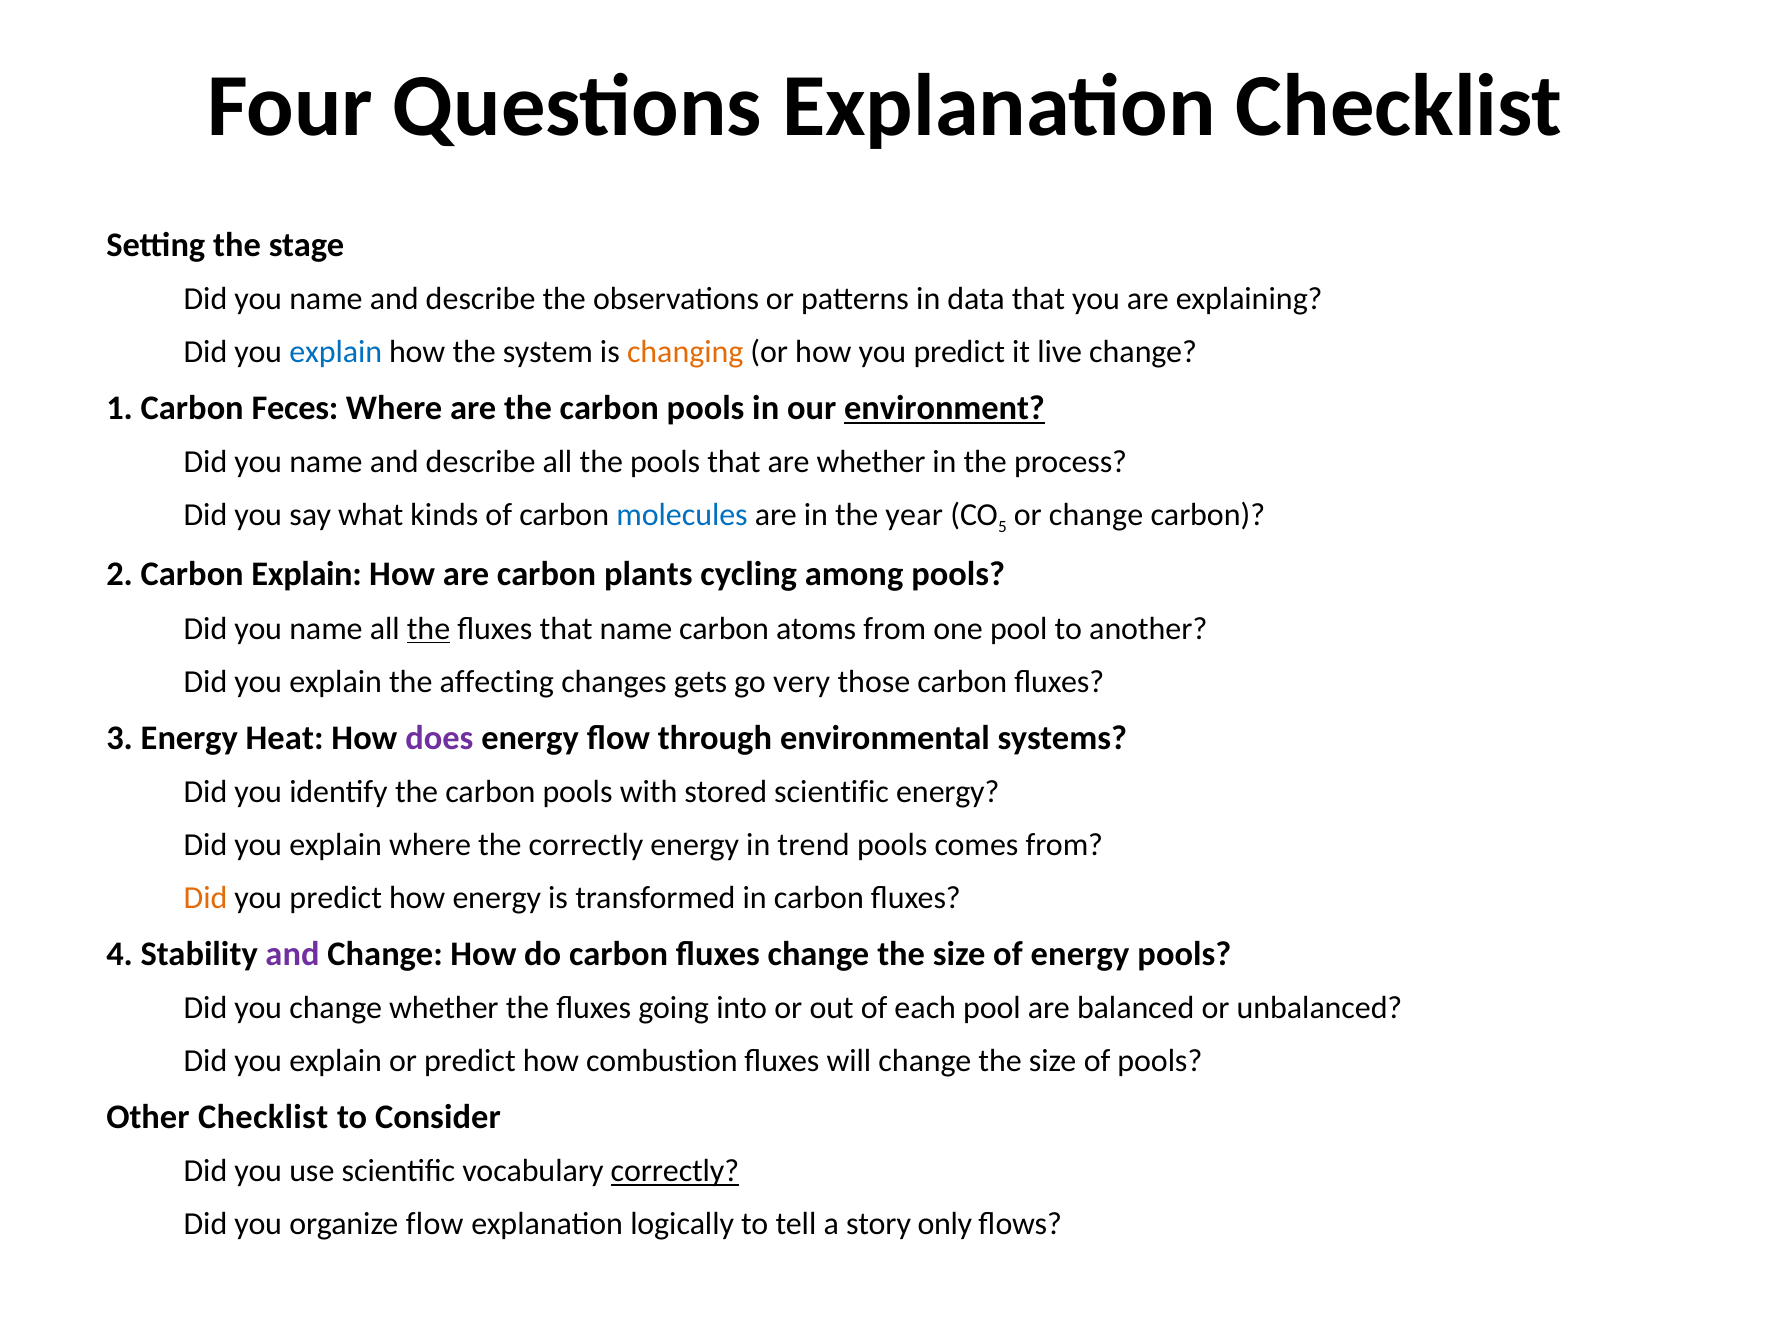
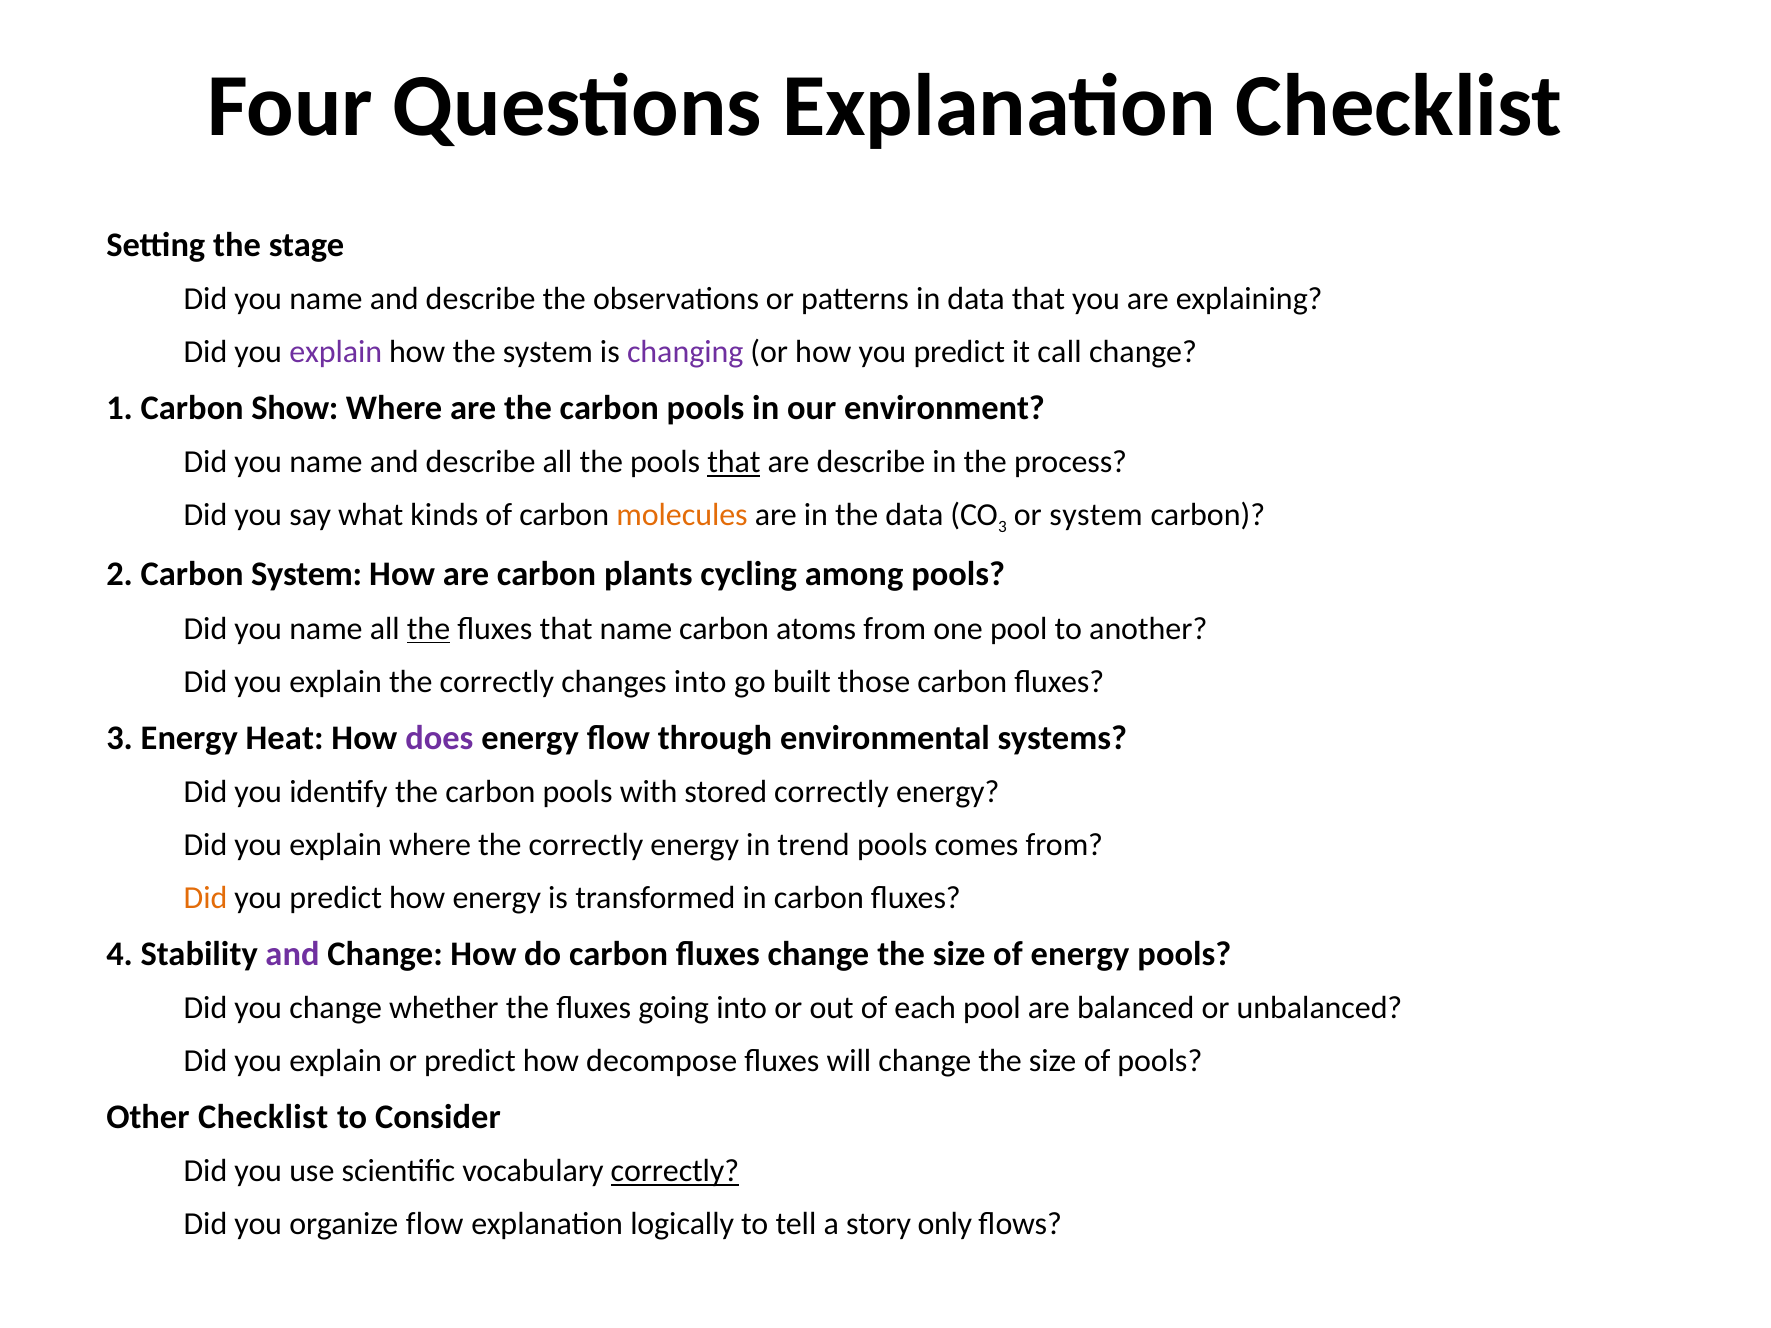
explain colour: blue -> purple (336, 352)
changing colour: orange -> purple (685, 352)
live: live -> call (1060, 352)
Feces: Feces -> Show (295, 408)
environment underline: present -> none (945, 408)
that underline: none -> present (734, 462)
are whether: whether -> describe (871, 462)
molecules colour: blue -> orange (682, 515)
the year: year -> data (914, 515)
5: 5 -> 3 (1002, 527)
or change: change -> system (1096, 515)
Carbon Explain: Explain -> System (307, 575)
explain the affecting: affecting -> correctly (497, 682)
changes gets: gets -> into (700, 682)
very: very -> built (802, 682)
stored scientific: scientific -> correctly (832, 792)
combustion: combustion -> decompose (662, 1061)
